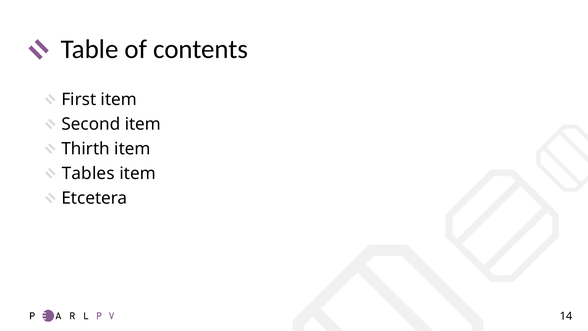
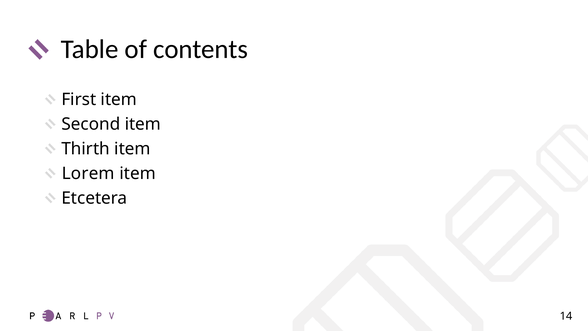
Tables: Tables -> Lorem (88, 173)
